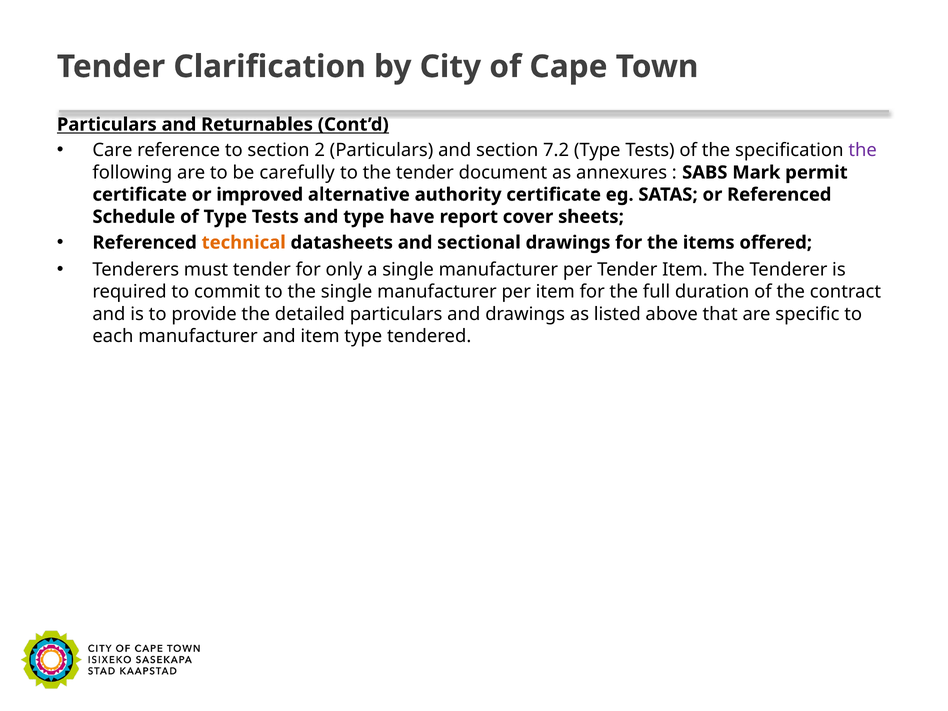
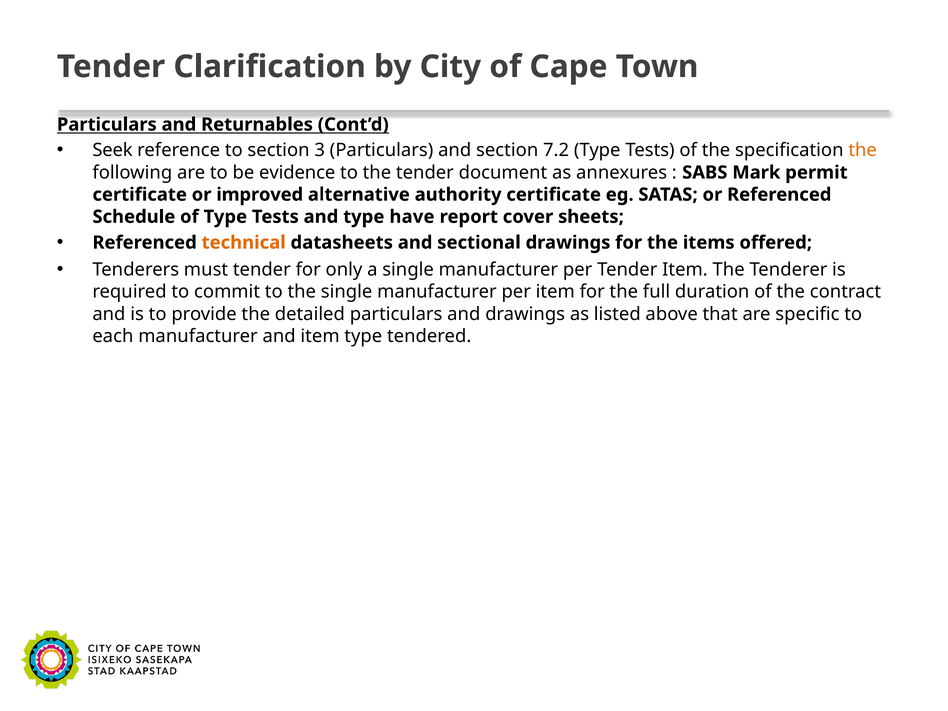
Care: Care -> Seek (113, 150)
2: 2 -> 3 (320, 150)
the colour: purple -> orange (863, 150)
carefully: carefully -> evidence (297, 173)
